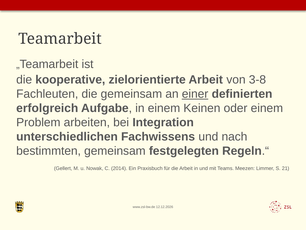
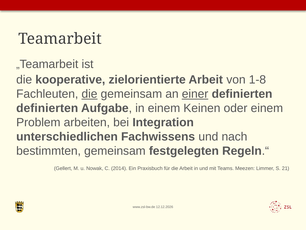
3-8: 3-8 -> 1-8 (257, 79)
die underline: none -> present (89, 94)
erfolgreich: erfolgreich -> definierten (47, 108)
